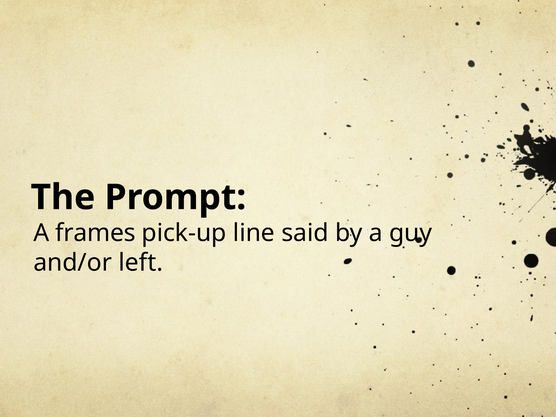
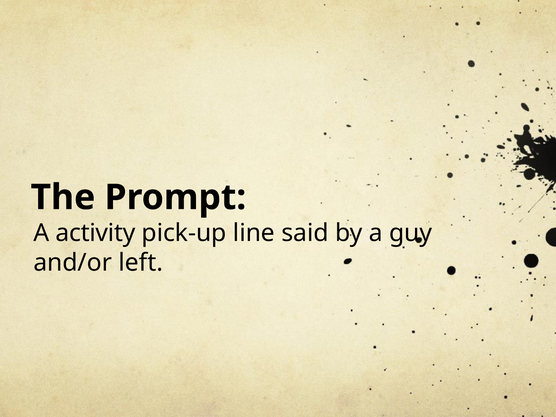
frames: frames -> activity (95, 233)
